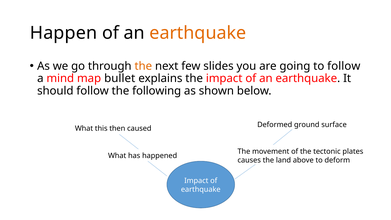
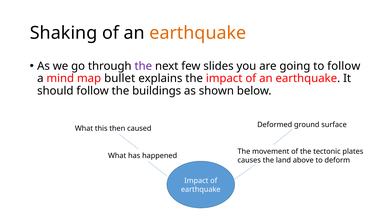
Happen: Happen -> Shaking (64, 33)
the colour: orange -> purple (143, 66)
following: following -> buildings (157, 91)
